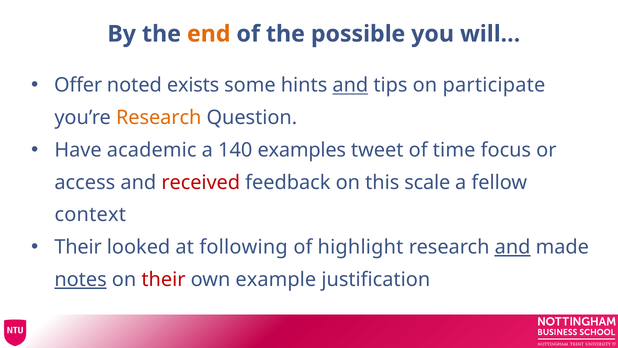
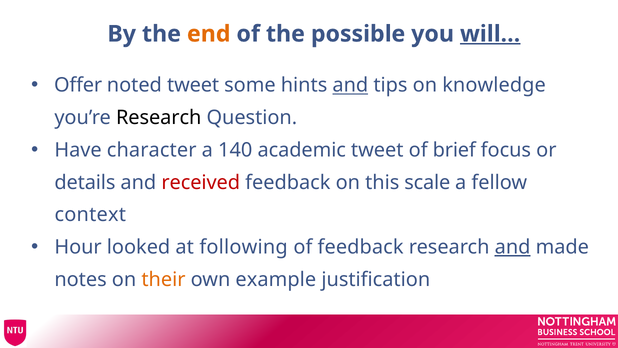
will… underline: none -> present (490, 34)
noted exists: exists -> tweet (193, 85)
participate: participate -> knowledge (494, 85)
Research colour: orange -> black (159, 118)
academic: academic -> character (152, 150)
examples: examples -> academic (302, 150)
time: time -> brief (454, 150)
access: access -> details (85, 182)
Their: Their -> Hour (78, 247)
of highlight: highlight -> feedback (361, 247)
notes underline: present -> none (81, 279)
their colour: red -> orange (163, 279)
